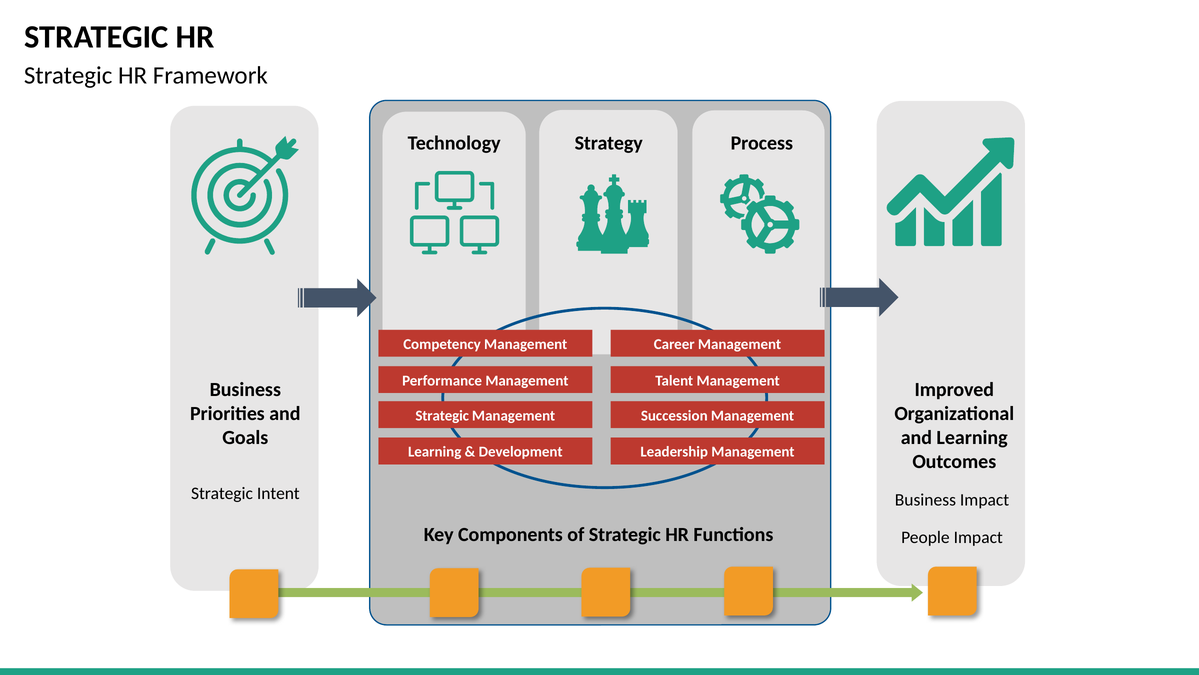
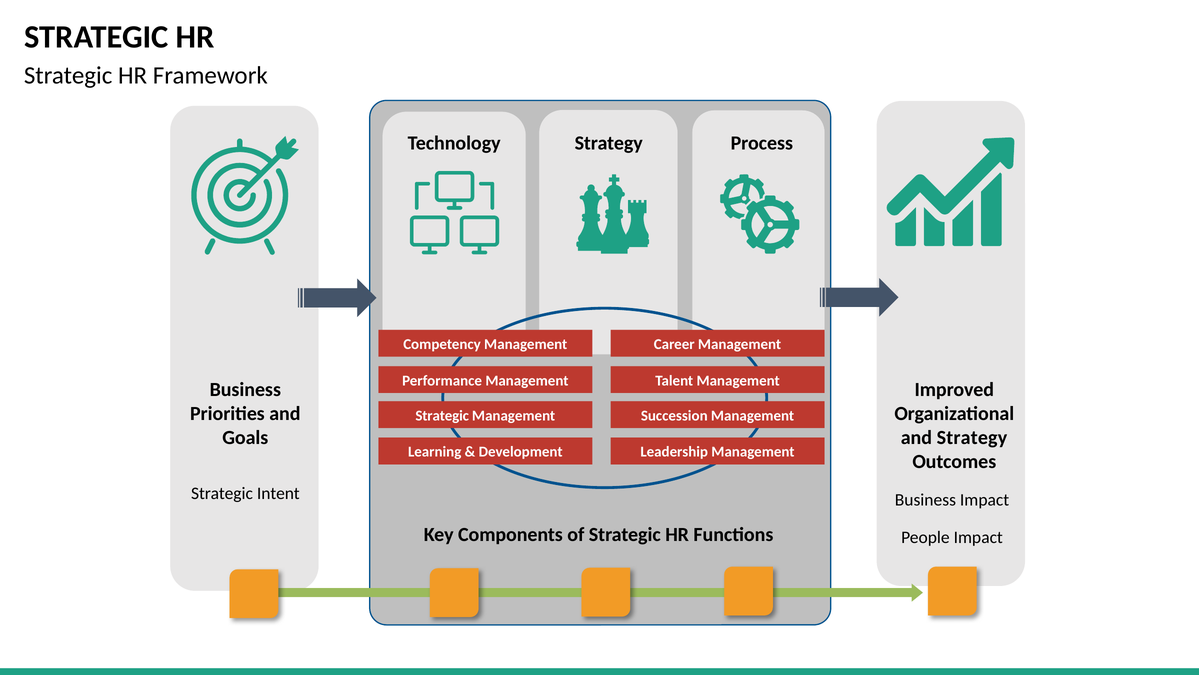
and Learning: Learning -> Strategy (972, 437)
